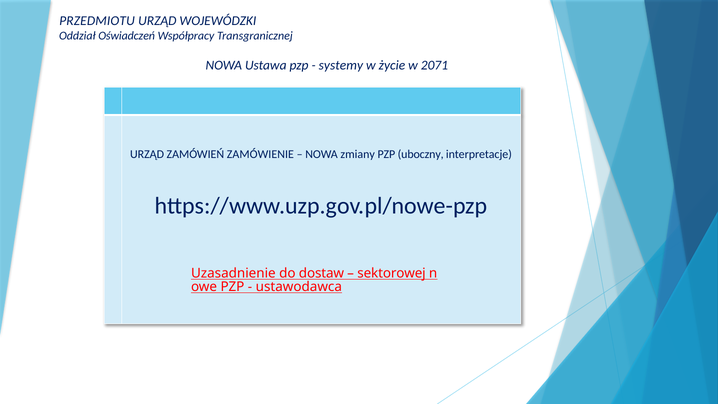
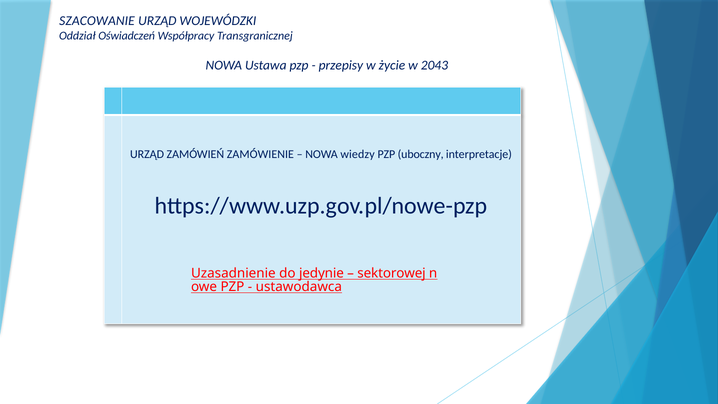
PRZEDMIOTU: PRZEDMIOTU -> SZACOWANIE (97, 21)
systemy: systemy -> przepisy (341, 65)
2071: 2071 -> 2043 (434, 65)
zmiany: zmiany -> wiedzy (358, 154)
dostaw: dostaw -> jedynie (321, 273)
